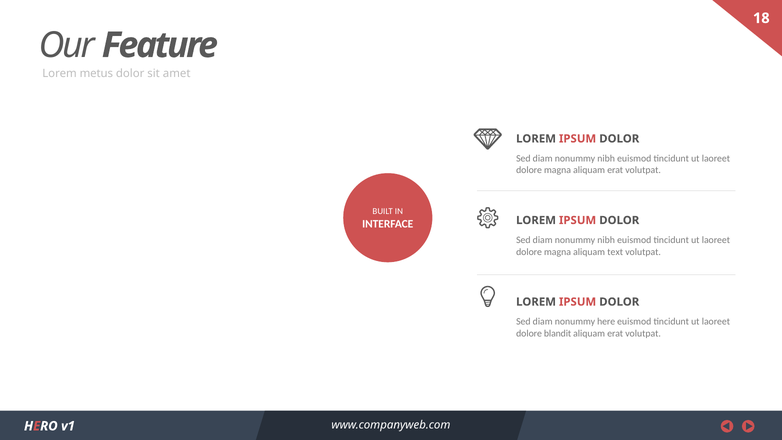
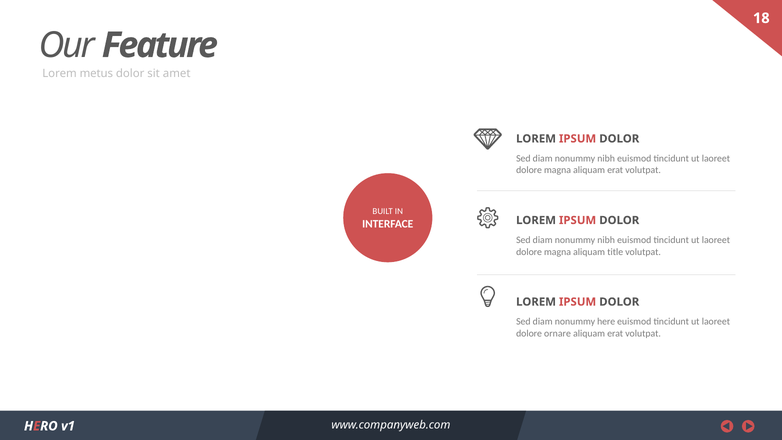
text: text -> title (615, 252)
blandit: blandit -> ornare (557, 333)
